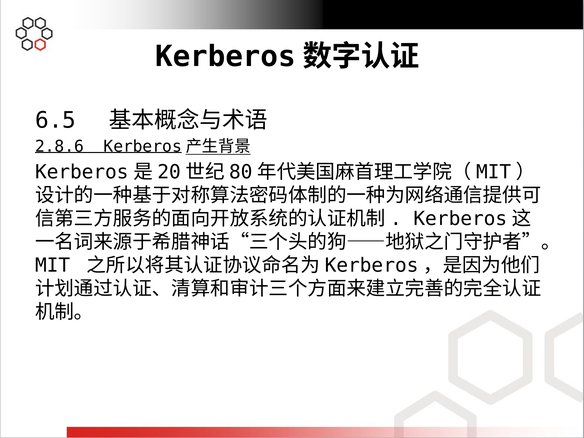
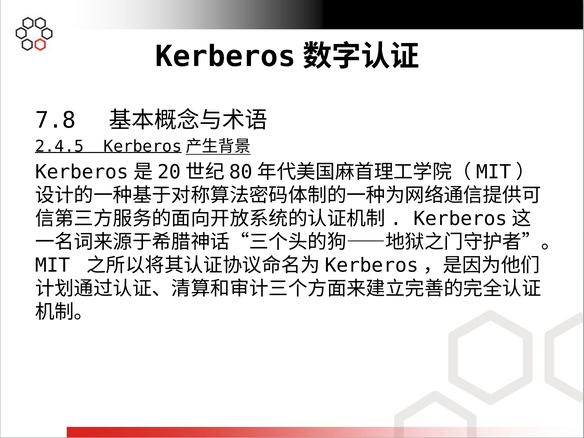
6.5: 6.5 -> 7.8 (56, 120)
2.8.6: 2.8.6 -> 2.4.5 (59, 147)
